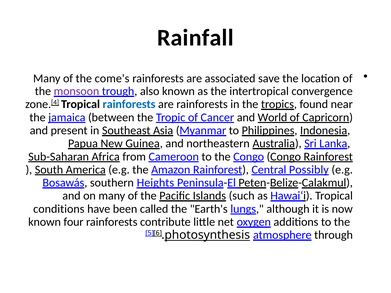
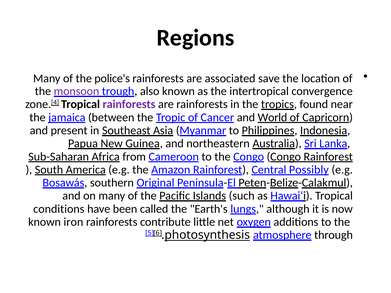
Rainfall: Rainfall -> Regions (195, 38)
come's: come's -> police's (112, 78)
rainforests colour: blue -> purple (129, 104)
Heights: Heights -> Original (156, 183)
four: four -> iron (73, 222)
